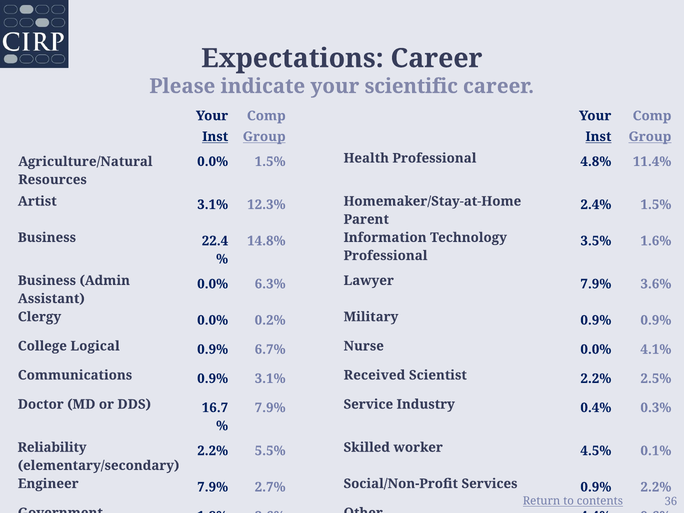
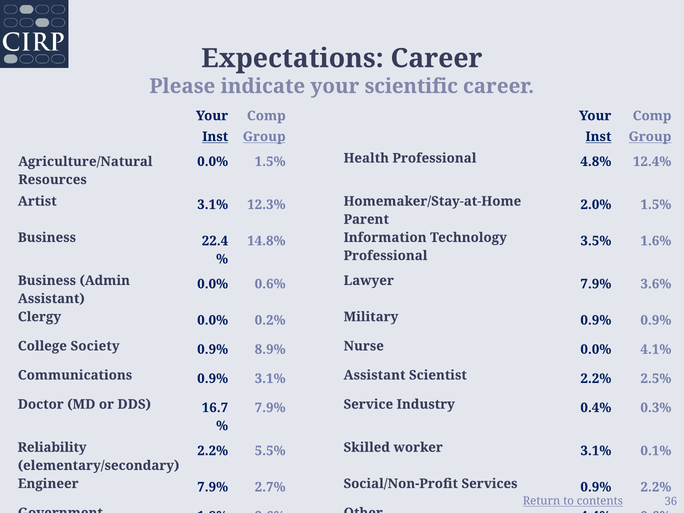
11.4%: 11.4% -> 12.4% (652, 162)
2.4%: 2.4% -> 2.0% (596, 205)
6.3%: 6.3% -> 0.6% (270, 284)
Logical: Logical -> Society (95, 346)
6.7%: 6.7% -> 8.9% (270, 349)
3.1% Received: Received -> Assistant (374, 375)
worker 4.5%: 4.5% -> 3.1% (596, 451)
